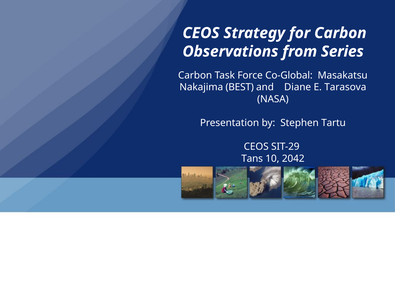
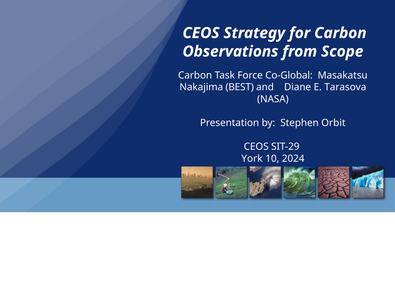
Series: Series -> Scope (342, 51)
Tartu: Tartu -> Orbit (333, 123)
Tans: Tans -> York (252, 158)
2042: 2042 -> 2024 (293, 158)
